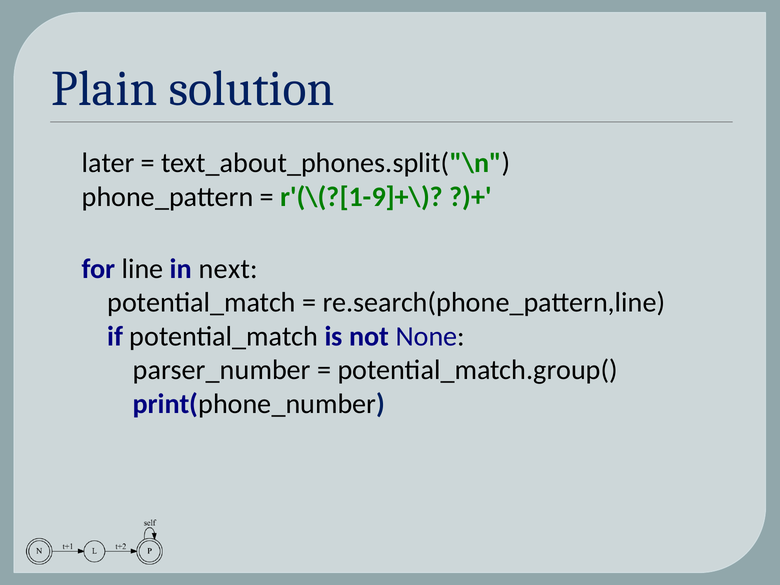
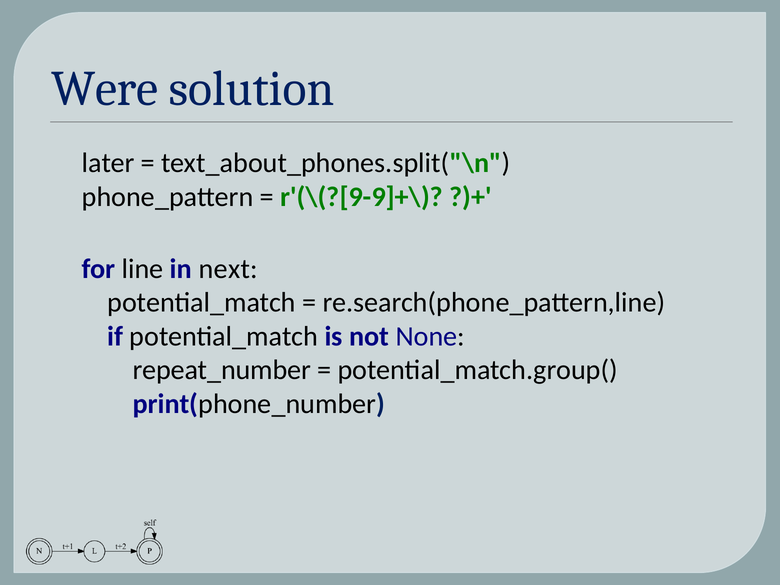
Plain: Plain -> Were (105, 89)
r'(\(?[1-9]+\: r'(\(?[1-9]+\ -> r'(\(?[9-9]+\ (362, 197)
parser_number: parser_number -> repeat_number (222, 370)
